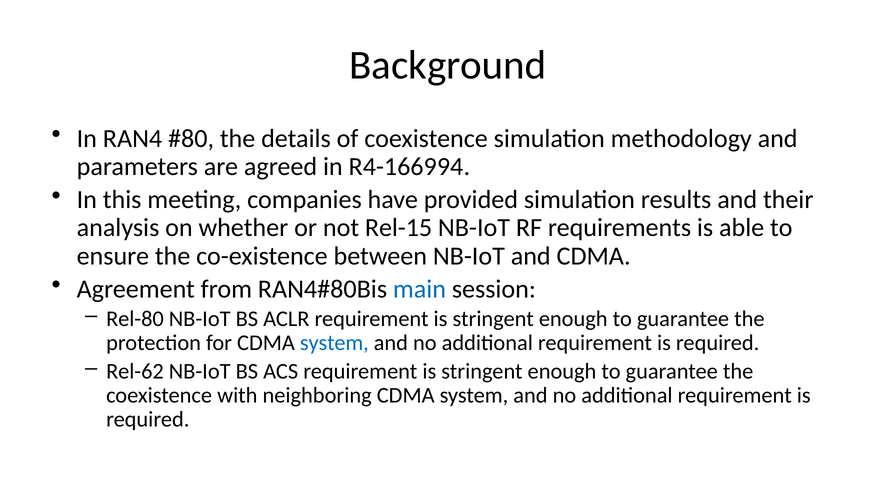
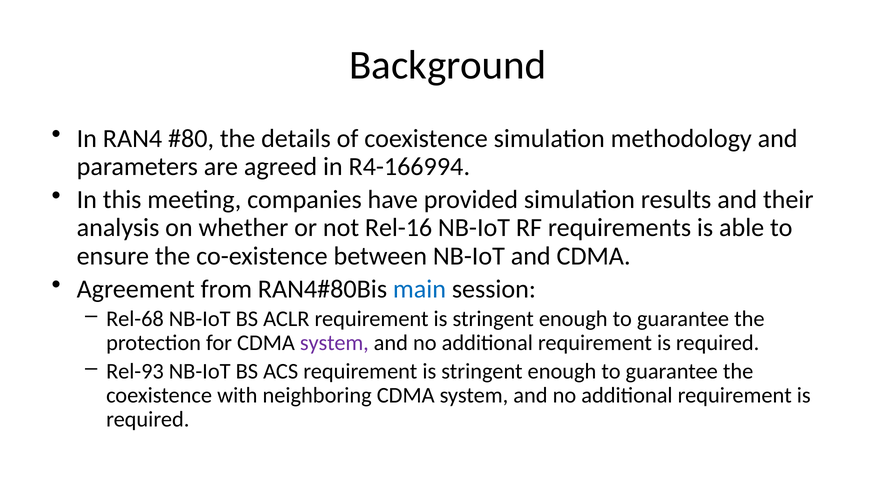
Rel-15: Rel-15 -> Rel-16 (399, 228)
Rel-80: Rel-80 -> Rel-68 (135, 319)
system colour: blue -> purple (334, 343)
Rel-62: Rel-62 -> Rel-93 (135, 371)
